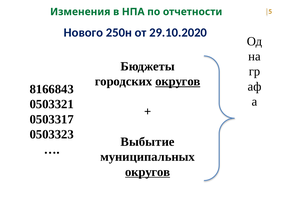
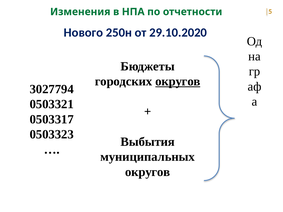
8166843: 8166843 -> 3027794 (52, 89)
Выбытие: Выбытие -> Выбытия (148, 142)
округов underline: present -> none (148, 172)
